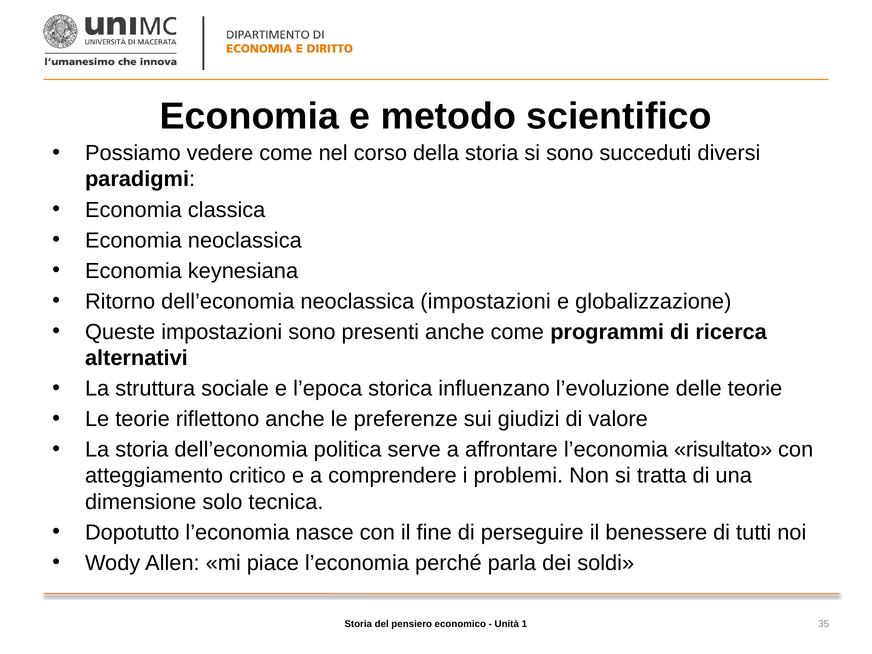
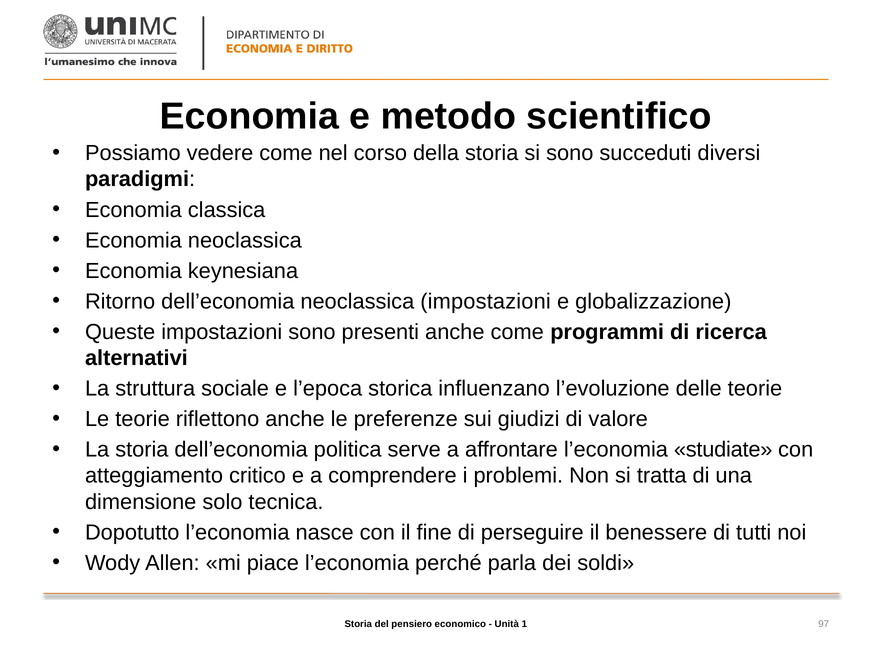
risultato: risultato -> studiate (723, 450)
35: 35 -> 97 (824, 624)
